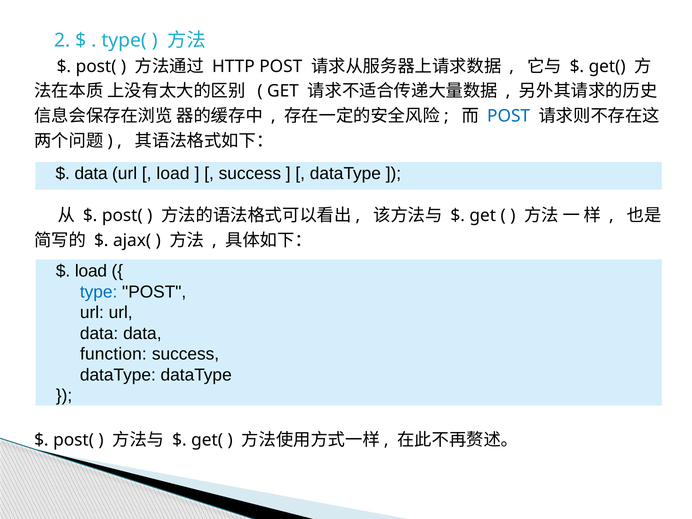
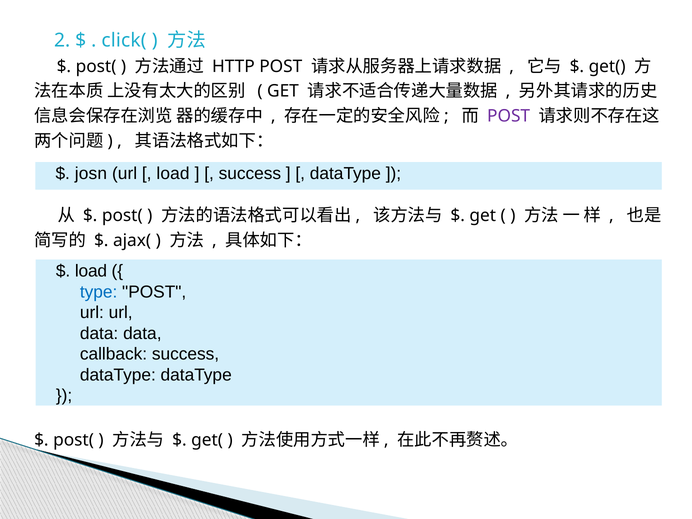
type(: type( -> click( (124, 40)
POST colour: blue -> purple (509, 116)
data: data -> josn (91, 174)
function: function -> callback (114, 354)
